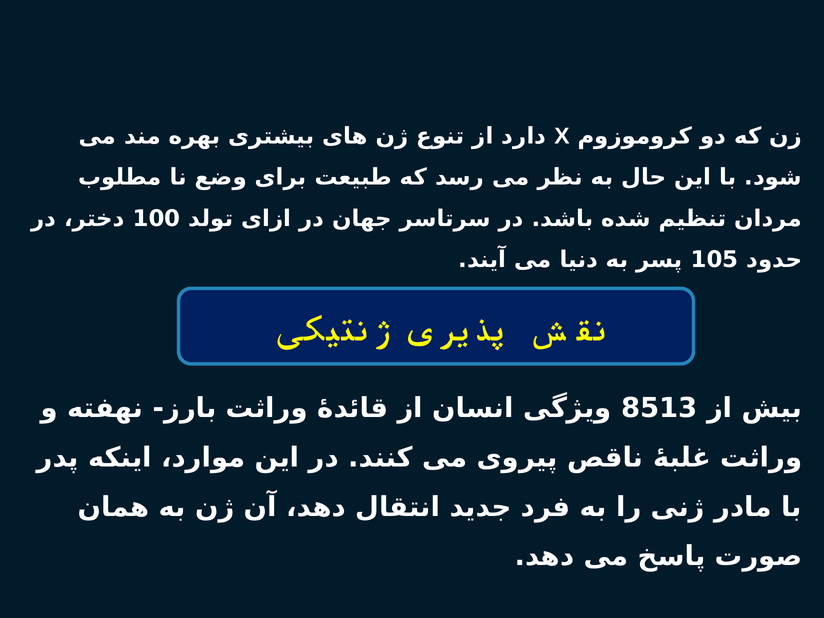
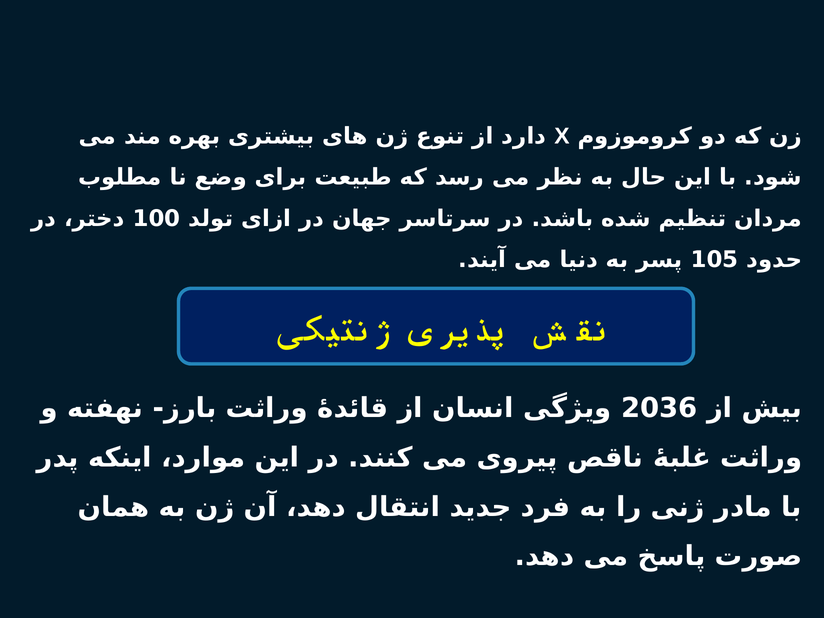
8513: 8513 -> 2036 (659, 408)
